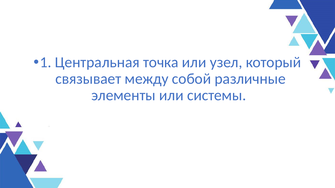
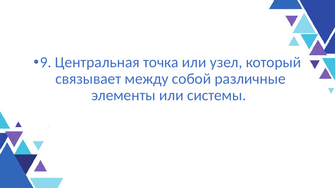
1: 1 -> 9 (46, 62)
